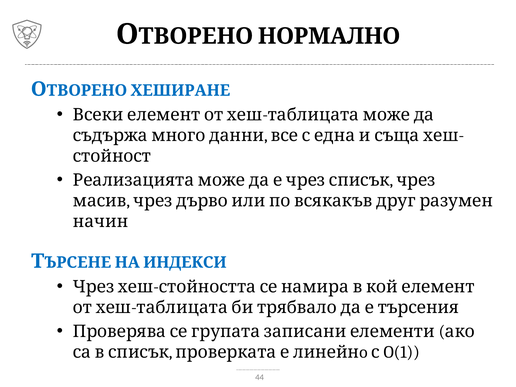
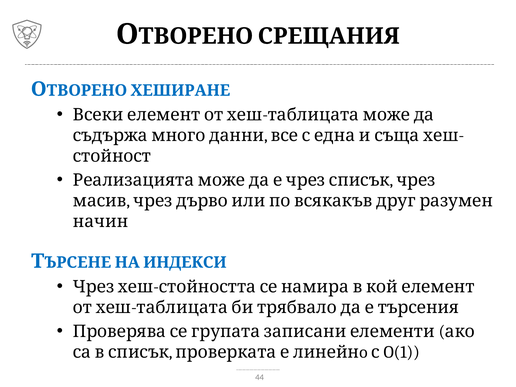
НОРМАЛНО: НОРМАЛНО -> СРЕЩАНИЯ (329, 36)
